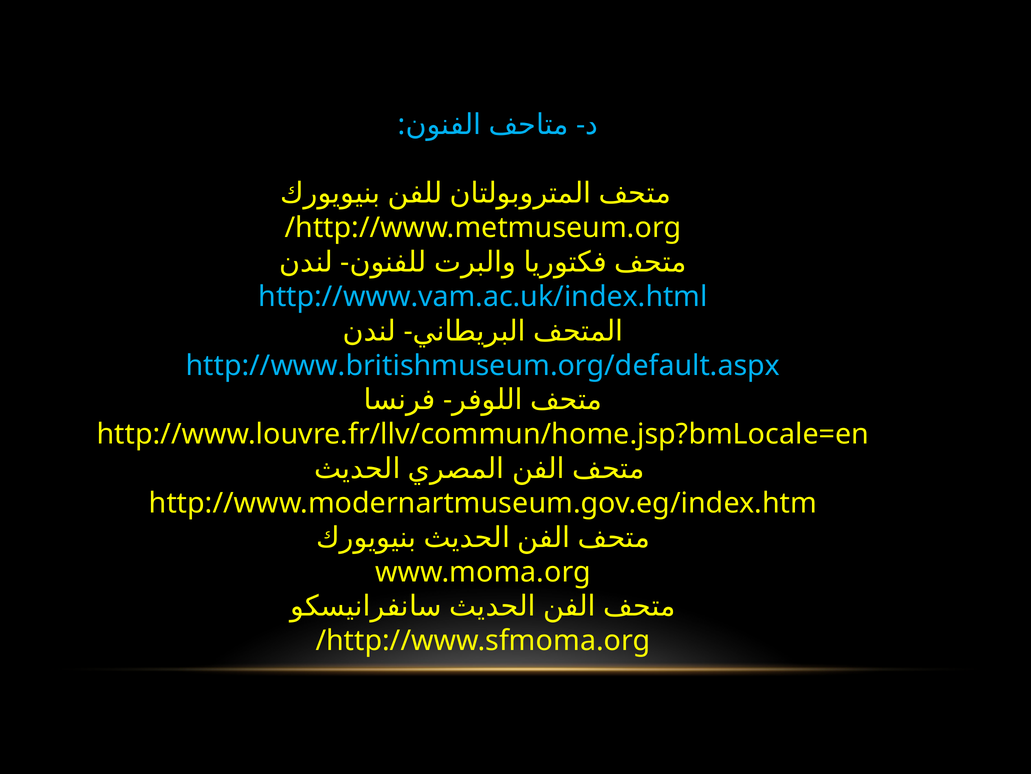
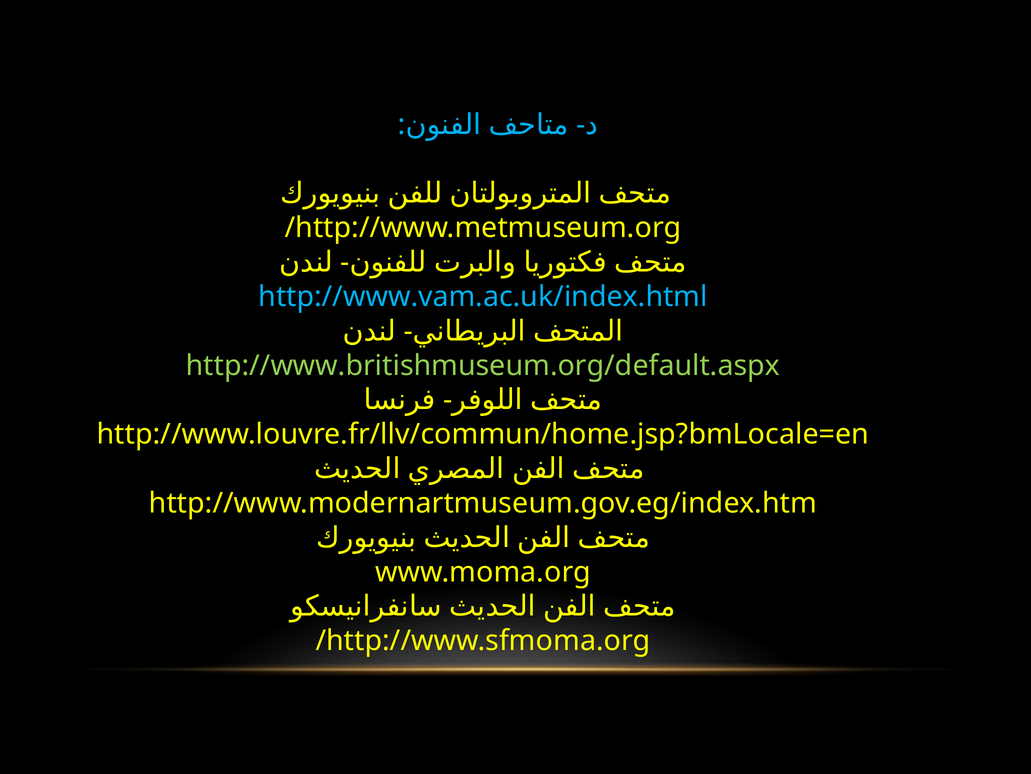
http://www.britishmuseum.org/default.aspx colour: light blue -> light green (483, 365)
